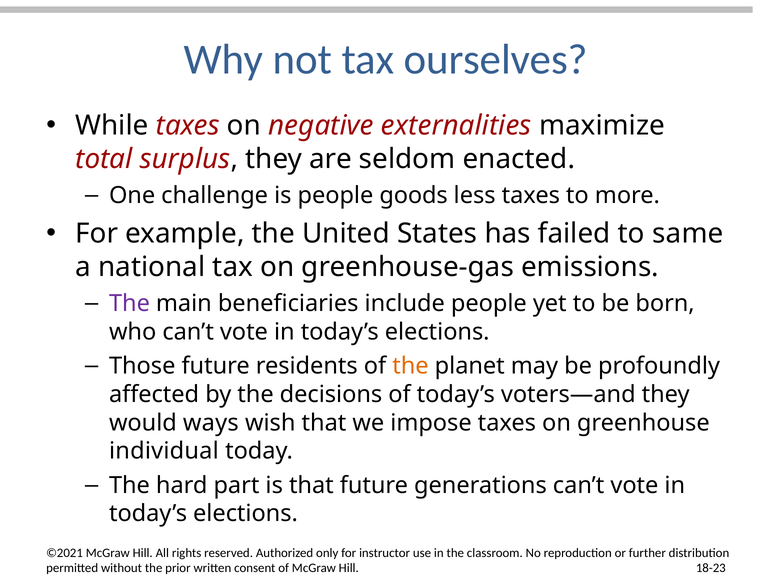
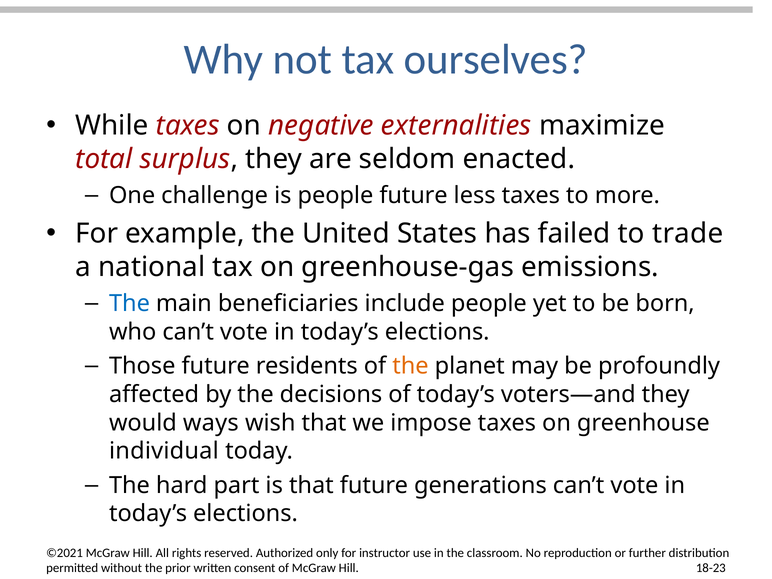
people goods: goods -> future (414, 195)
same: same -> trade (688, 234)
The colour: purple -> blue (129, 304)
